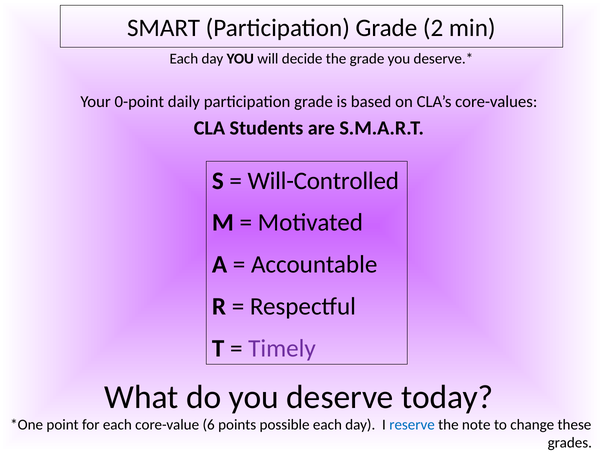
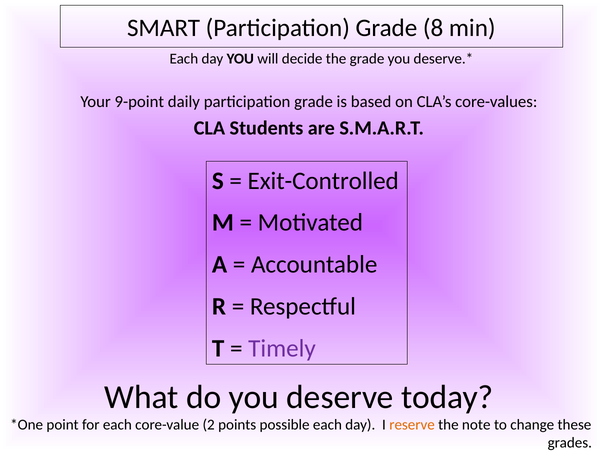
2: 2 -> 8 (433, 28)
0-point: 0-point -> 9-point (139, 102)
Will-Controlled: Will-Controlled -> Exit-Controlled (323, 181)
6: 6 -> 2 (209, 425)
reserve colour: blue -> orange (412, 425)
